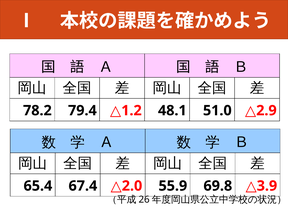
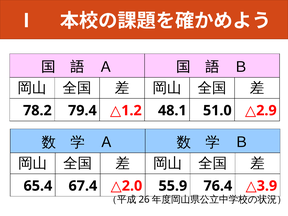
69.8: 69.8 -> 76.4 (218, 186)
